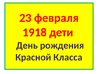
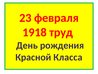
дети: дети -> труд (61, 32)
